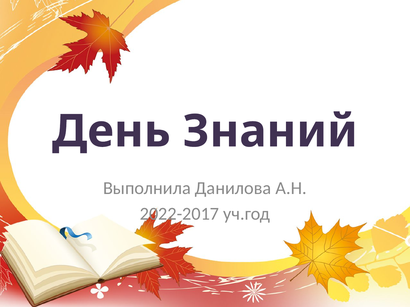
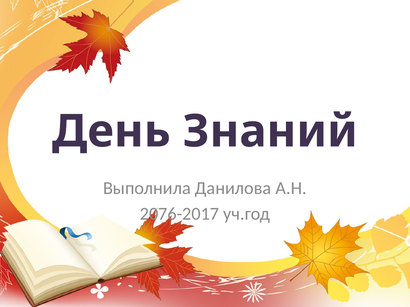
2022-2017: 2022-2017 -> 2076-2017 (179, 214)
